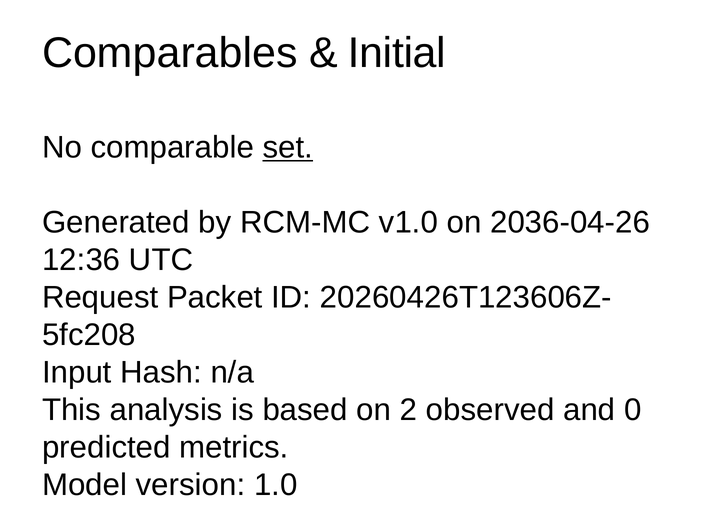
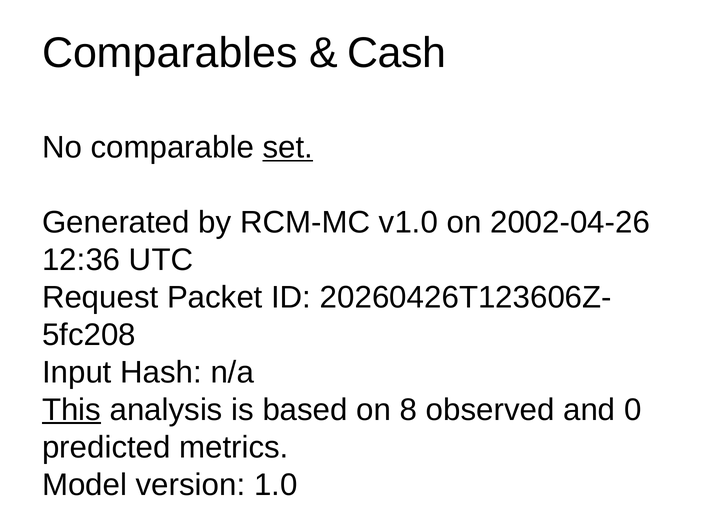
Initial: Initial -> Cash (397, 53)
2036-04-26: 2036-04-26 -> 2002-04-26 (570, 222)
This underline: none -> present (72, 410)
2: 2 -> 8 (409, 410)
